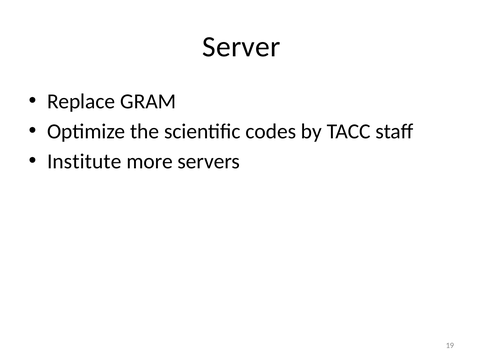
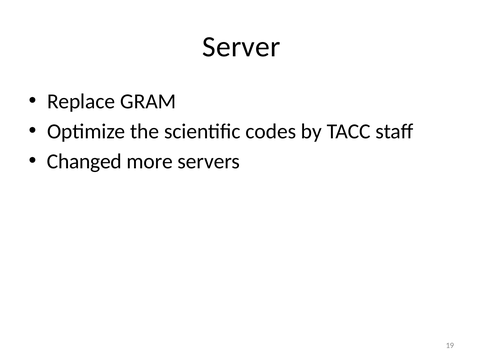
Institute: Institute -> Changed (84, 161)
